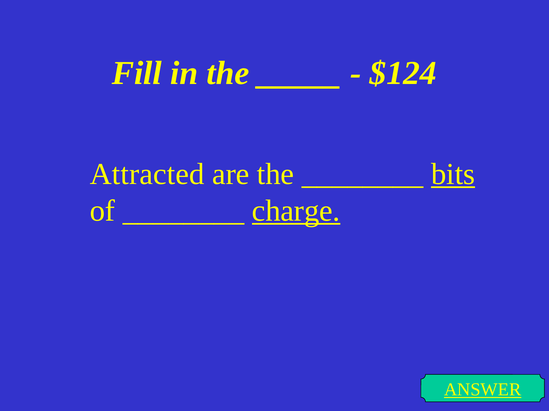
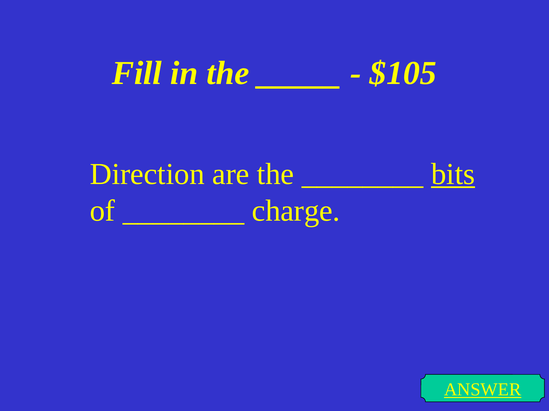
$124: $124 -> $105 (403, 73)
Attracted: Attracted -> Direction (147, 174)
charge underline: present -> none (296, 211)
